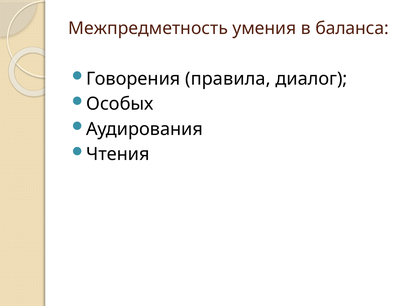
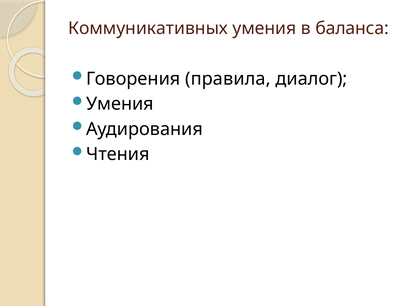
Межпредметность: Межпредметность -> Коммуникативных (148, 28)
Особых: Особых -> Умения (120, 104)
